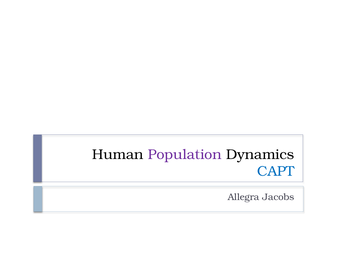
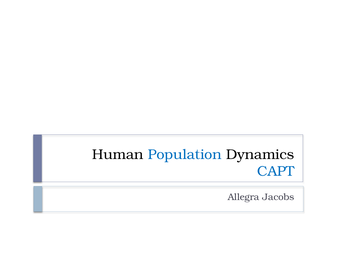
Population colour: purple -> blue (185, 154)
